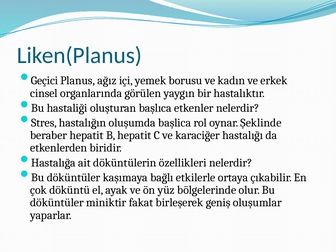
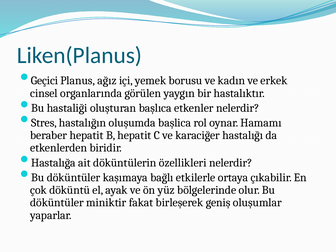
Şeklinde: Şeklinde -> Hamamı (261, 123)
